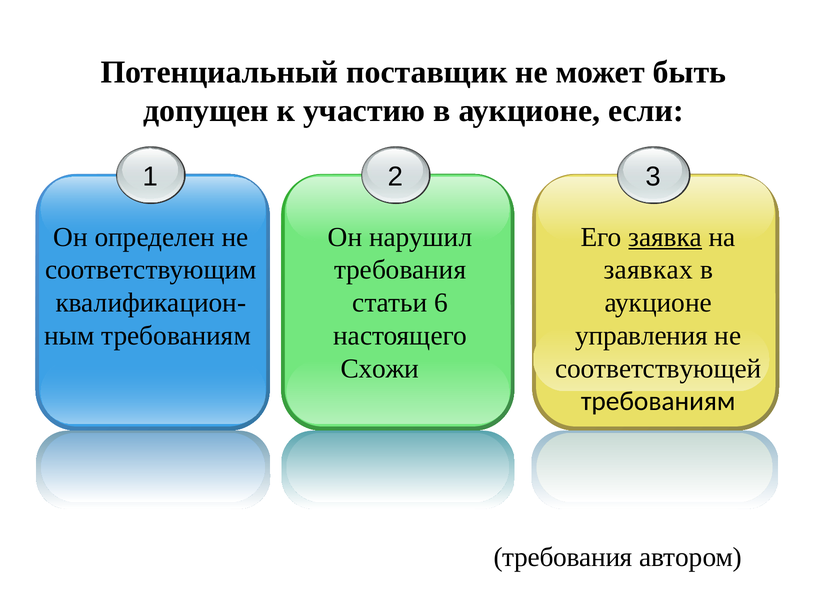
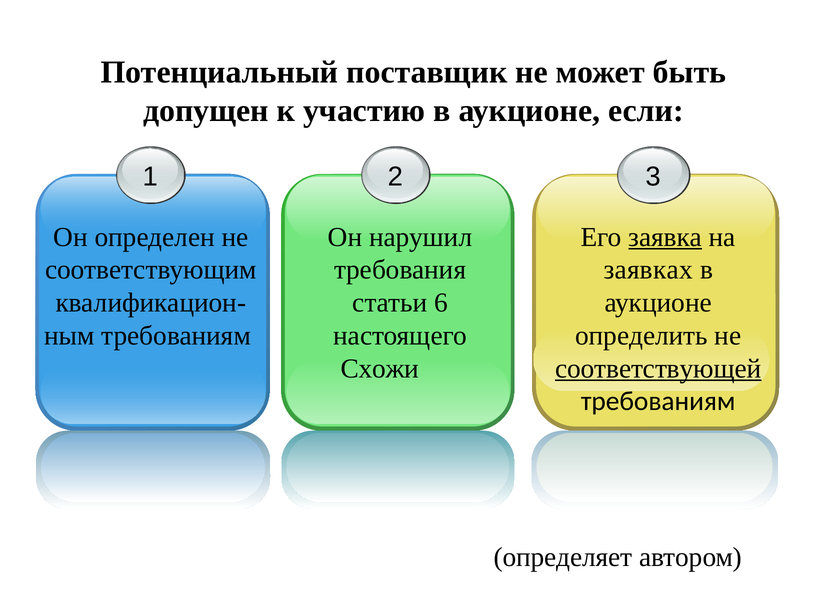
управления: управления -> определить (641, 336)
соответствующей underline: none -> present (658, 368)
требования: требования -> определяет (563, 557)
